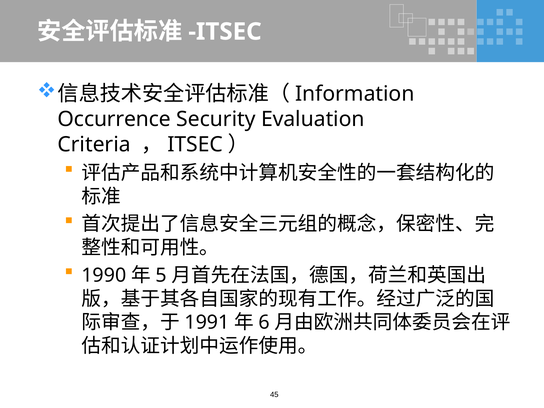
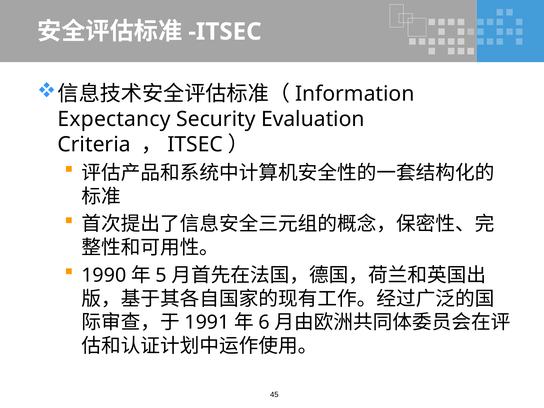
Occurrence: Occurrence -> Expectancy (114, 119)
